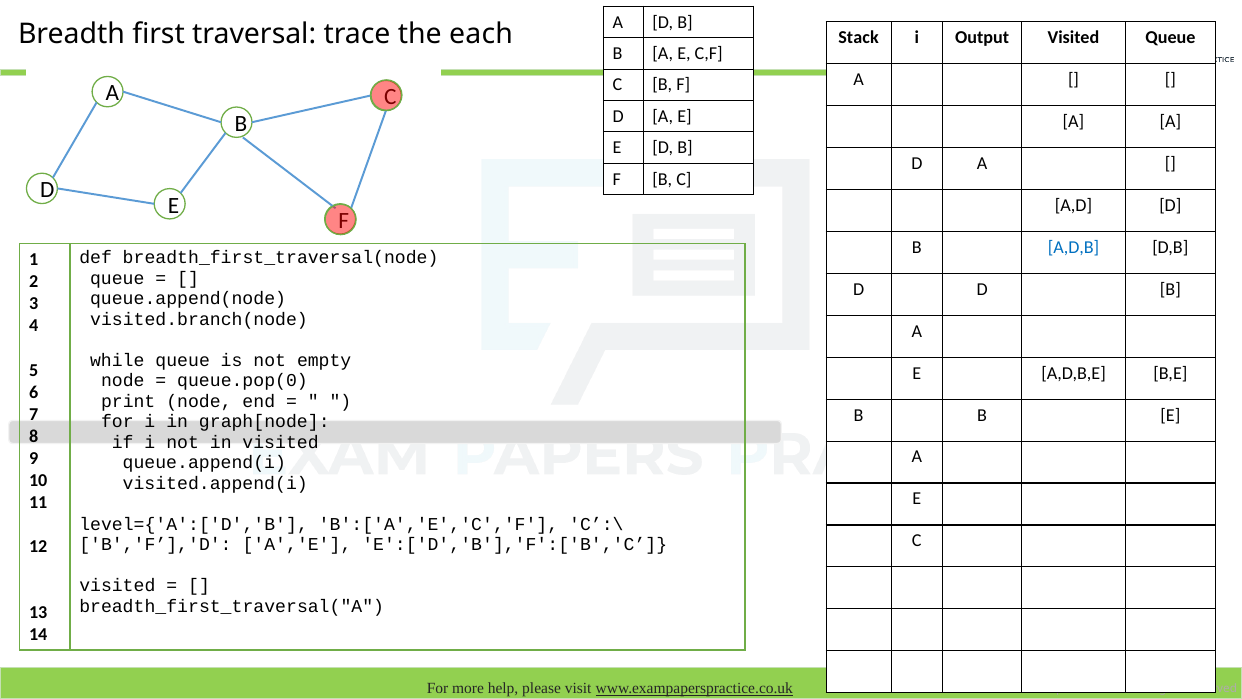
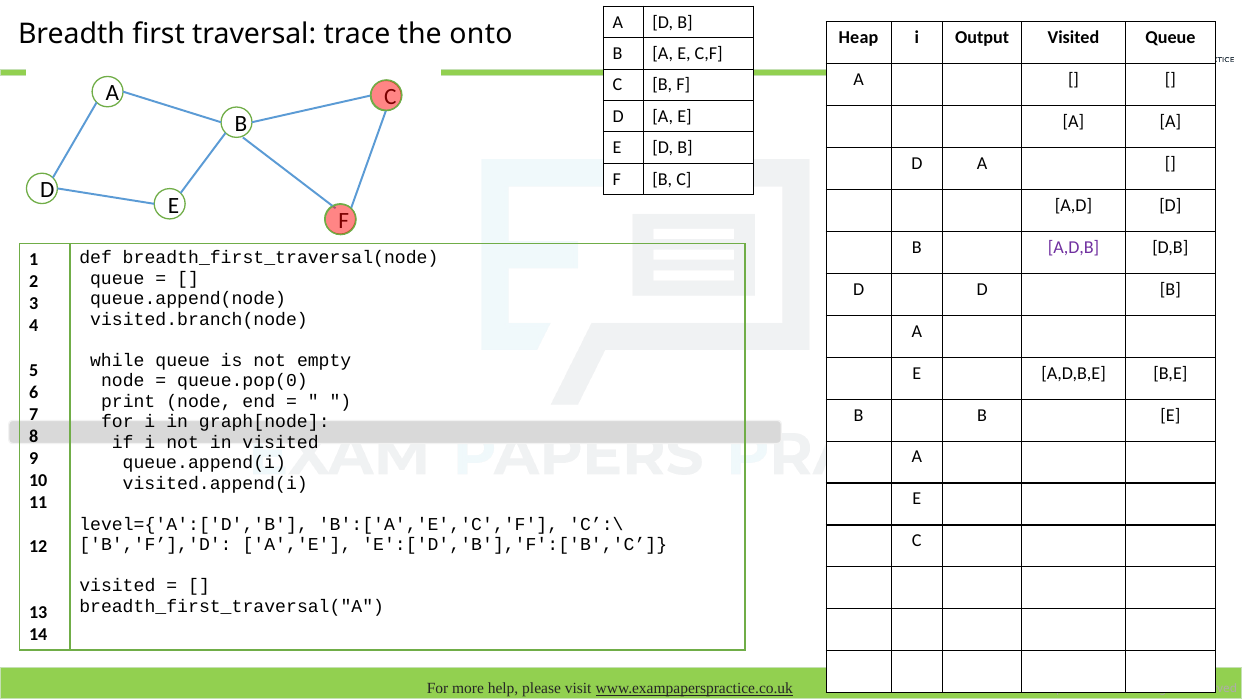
each: each -> onto (481, 34)
Stack: Stack -> Heap (858, 38)
A,D,B colour: blue -> purple (1074, 247)
